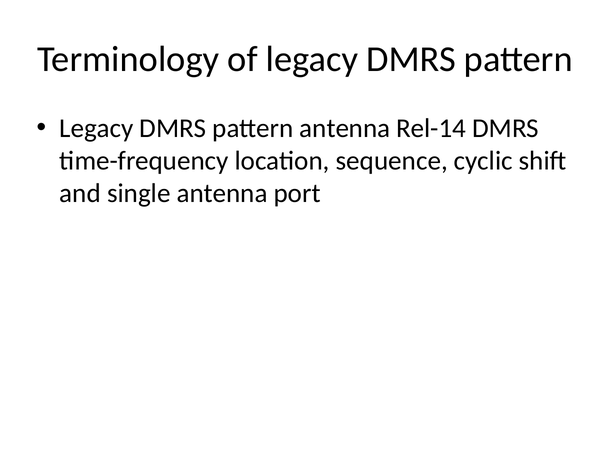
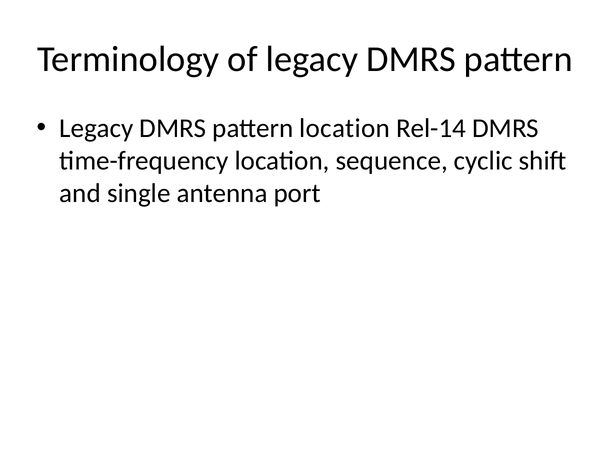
pattern antenna: antenna -> location (345, 128)
